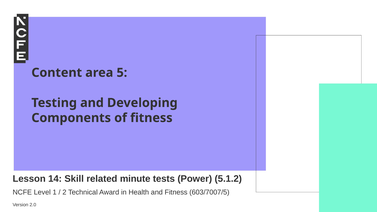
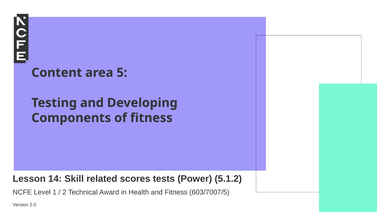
minute: minute -> scores (135, 179)
